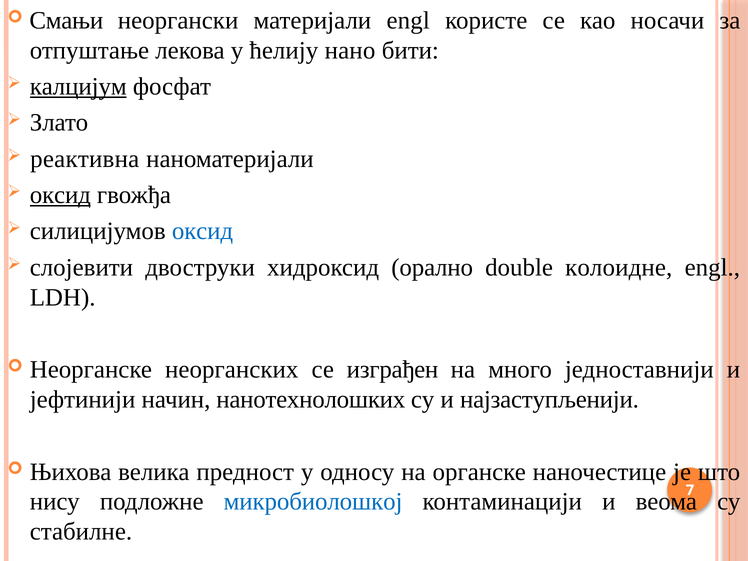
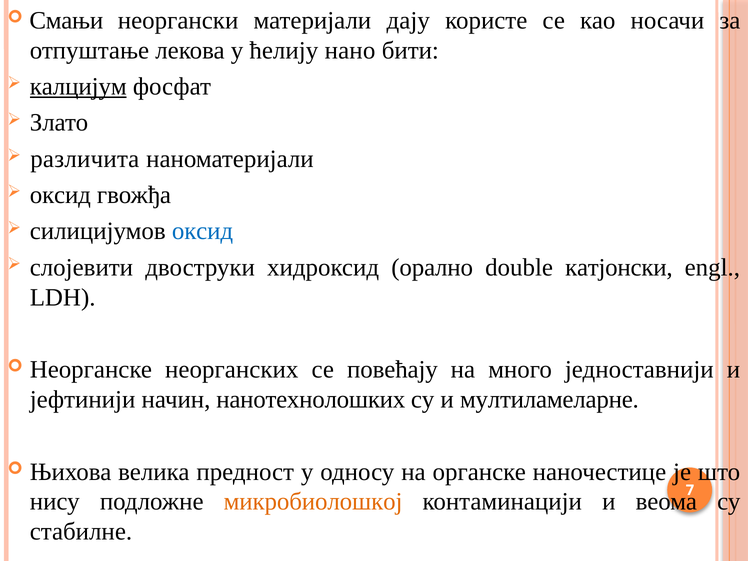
материјали engl: engl -> дају (408, 20)
реактивна: реактивна -> различита (85, 159)
оксид underline: present -> none (60, 195)
колоидне: колоидне -> катјонски (619, 267)
изграђен: изграђен -> повећају (392, 370)
најзаступљенији: најзаступљенији -> мултиламеларне (549, 400)
микробиолошкој colour: blue -> orange (313, 502)
